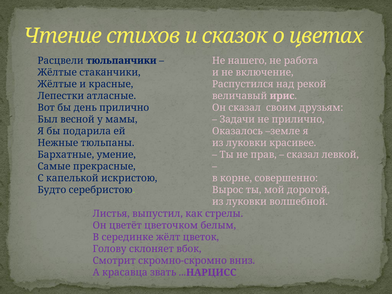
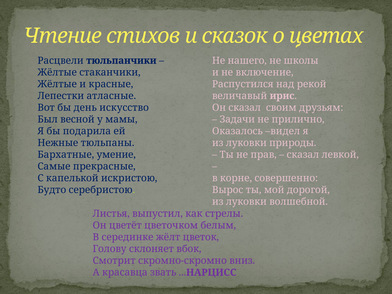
работа: работа -> школы (301, 61)
день прилично: прилично -> искусство (124, 108)
земле: земле -> видел (283, 131)
красивее: красивее -> природы (293, 143)
